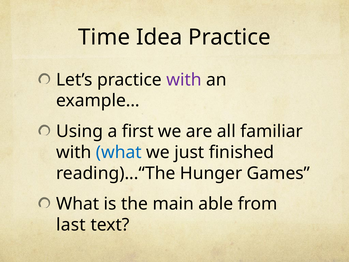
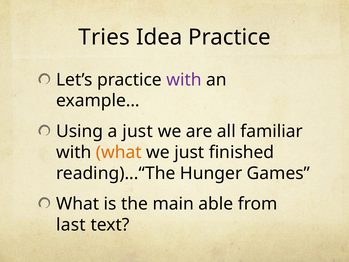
Time: Time -> Tries (104, 37)
a first: first -> just (138, 131)
what colour: blue -> orange (119, 152)
